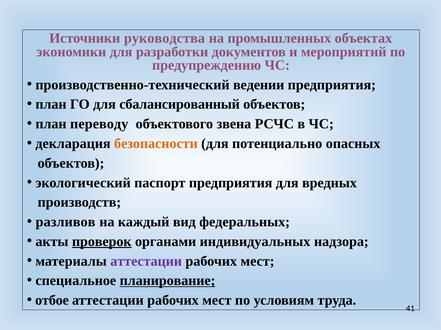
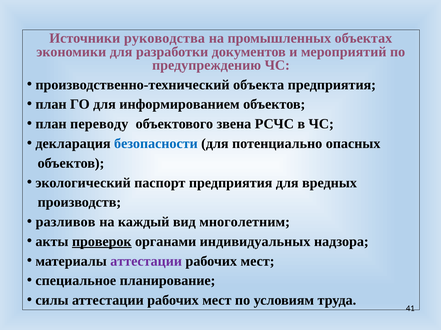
ведении: ведении -> объекта (259, 85)
сбалансированный: сбалансированный -> информированием (180, 105)
безопасности colour: orange -> blue (156, 144)
федеральных: федеральных -> многолетним (245, 222)
планирование underline: present -> none (168, 281)
отбое: отбое -> силы (52, 301)
